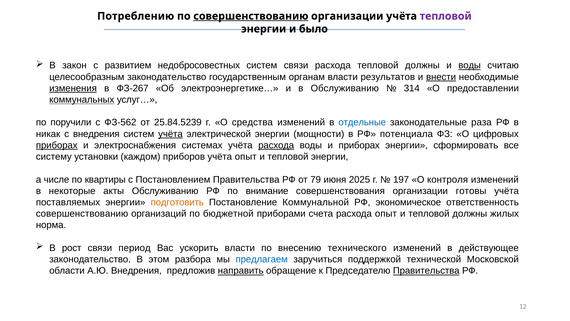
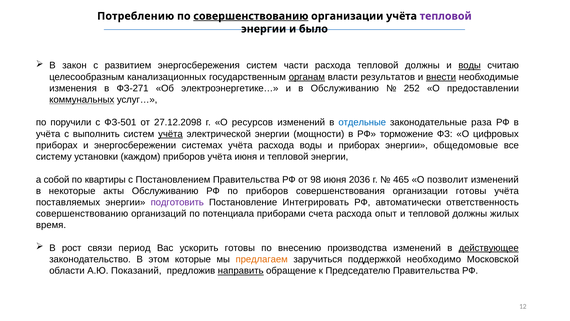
недобросовестных: недобросовестных -> энергосбережения (199, 65)
систем связи: связи -> части (296, 65)
целесообразным законодательство: законодательство -> канализационных (167, 77)
органам underline: none -> present (307, 77)
изменения underline: present -> none (73, 88)
ФЗ-267: ФЗ-267 -> ФЗ-271 (133, 88)
314: 314 -> 252 (412, 88)
ФЗ-562: ФЗ-562 -> ФЗ-501 (120, 122)
25.84.5239: 25.84.5239 -> 27.12.2098 (178, 122)
средства: средства -> ресурсов (252, 122)
никак: никак -> учёта (48, 134)
с внедрения: внедрения -> выполнить (96, 134)
потенциала: потенциала -> торможение (406, 134)
приборах underline: present -> none (57, 145)
электроснабжения: электроснабжения -> энергосбережении (135, 145)
расхода underline: present -> none (276, 145)
сформировать: сформировать -> общедомовые (466, 145)
учёта опыт: опыт -> июня (246, 157)
числе: числе -> собой (57, 179)
79: 79 -> 98 (316, 179)
2025: 2025 -> 2036 (359, 179)
197: 197 -> 465 (401, 179)
контроля: контроля -> позволит (448, 179)
по внимание: внимание -> приборов (267, 191)
подготовить colour: orange -> purple (177, 202)
Коммунальной: Коммунальной -> Интегрировать (316, 202)
экономическое: экономическое -> автоматически (408, 202)
бюджетной: бюджетной -> потенциала (228, 214)
норма: норма -> время (51, 225)
ускорить власти: власти -> готовы (240, 248)
технического: технического -> производства (357, 248)
действующее underline: none -> present (489, 248)
разбора: разбора -> которые (193, 259)
предлагаем colour: blue -> orange (262, 259)
технической: технической -> необходимо (434, 259)
А.Ю Внедрения: Внедрения -> Показаний (136, 270)
Правительства underline: present -> none (426, 270)
